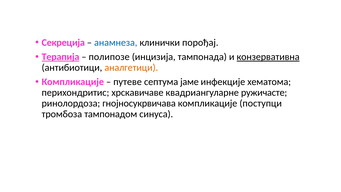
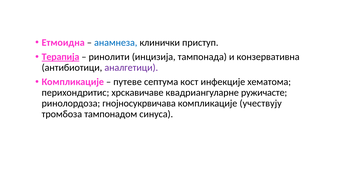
Секреција: Секреција -> Етмоидна (63, 43)
порођај: порођај -> приступ (200, 43)
полипозе: полипозе -> ринолити (109, 57)
конзервативна underline: present -> none (268, 57)
аналгетици colour: orange -> purple (131, 68)
јаме: јаме -> кост (189, 82)
поступци: поступци -> учествују (261, 103)
